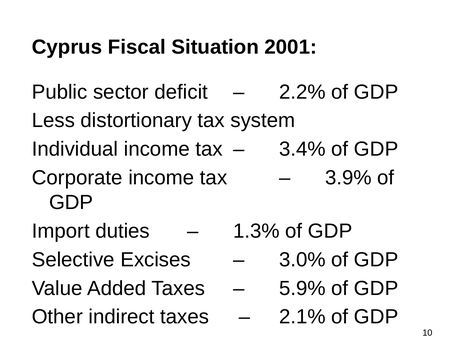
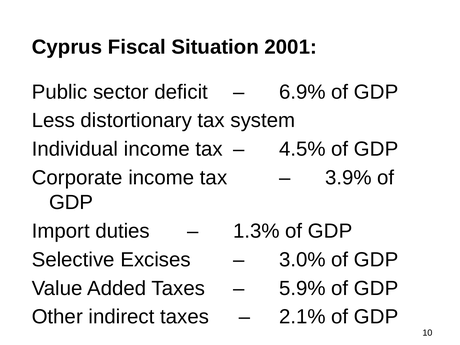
2.2%: 2.2% -> 6.9% (302, 92)
3.4%: 3.4% -> 4.5% (302, 149)
